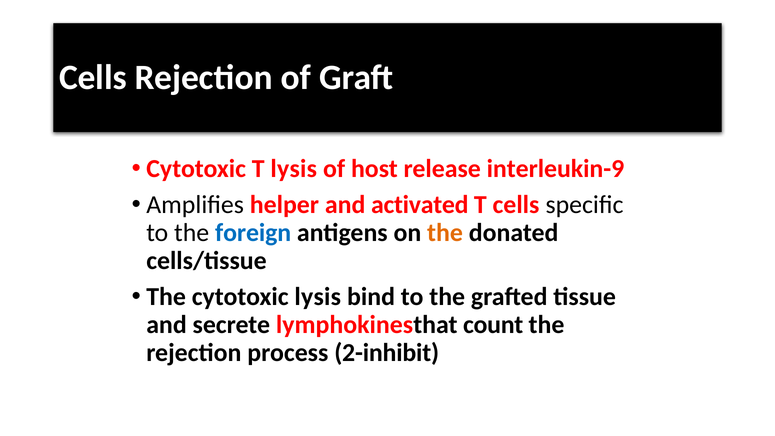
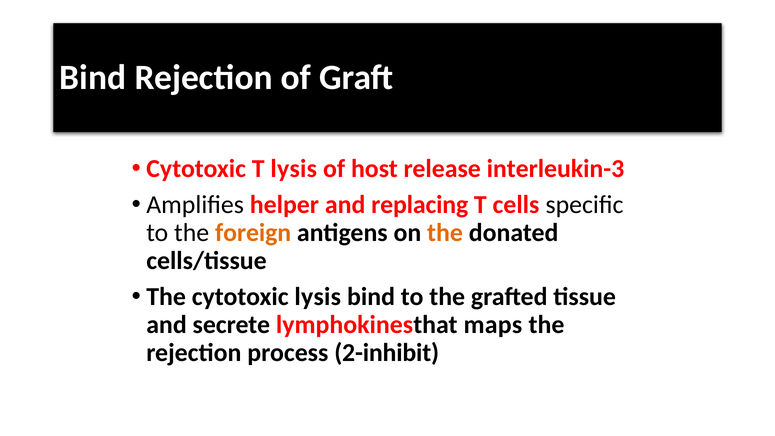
Cells: Cells -> Bind (93, 77)
interleukin-9: interleukin-9 -> interleukin-3 (555, 169)
activated: activated -> replacing (420, 205)
foreign colour: blue -> orange (253, 233)
count: count -> maps (493, 325)
